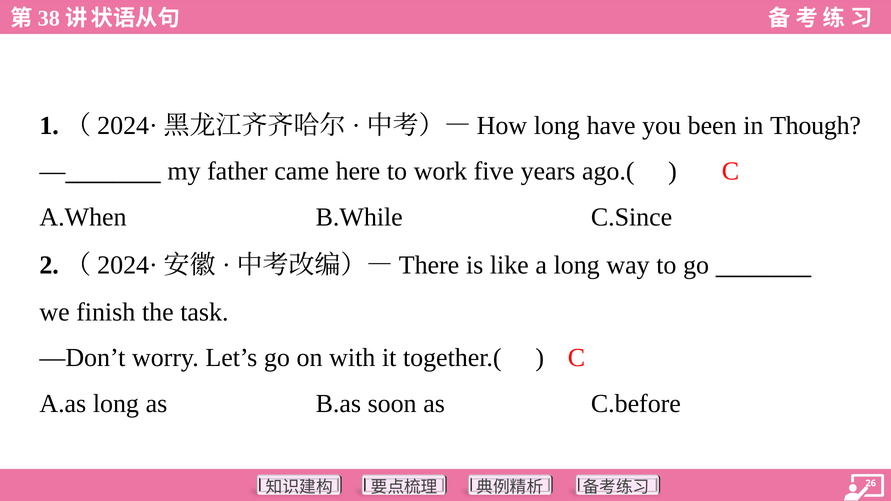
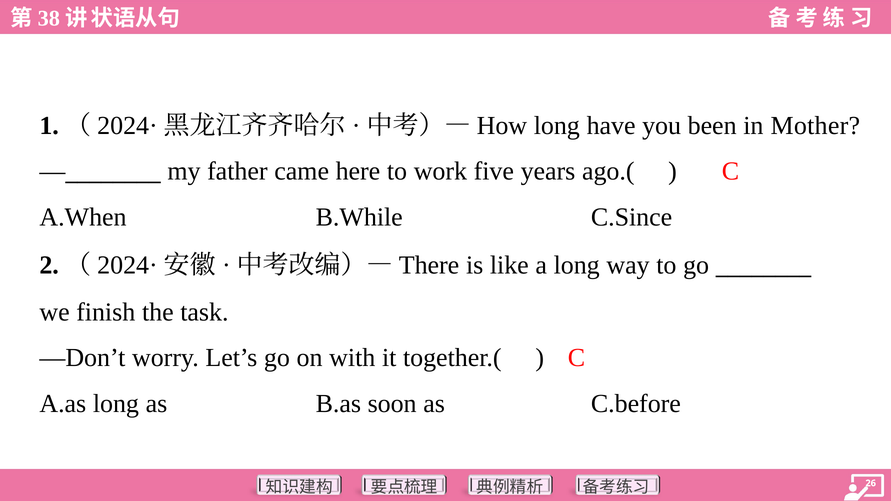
Though: Though -> Mother (815, 126)
